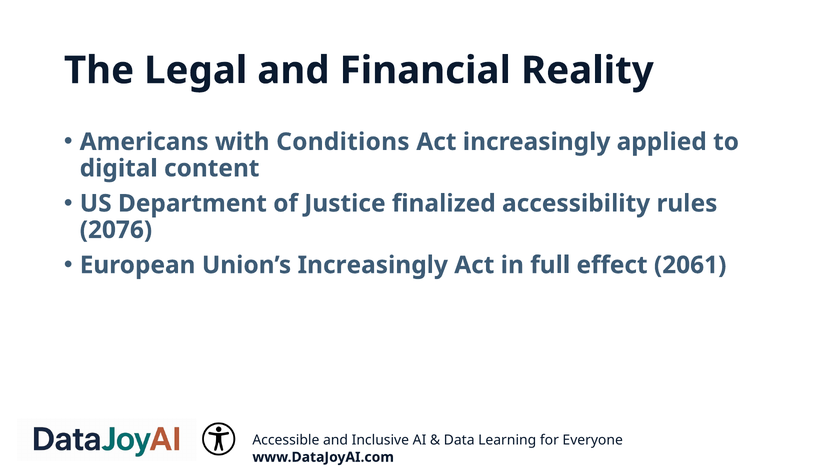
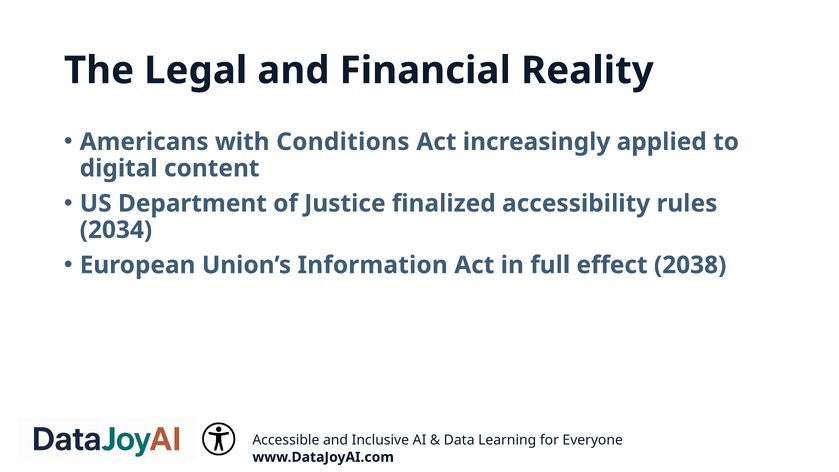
2076: 2076 -> 2034 (116, 230)
Union’s Increasingly: Increasingly -> Information (373, 265)
2061: 2061 -> 2038 (690, 265)
